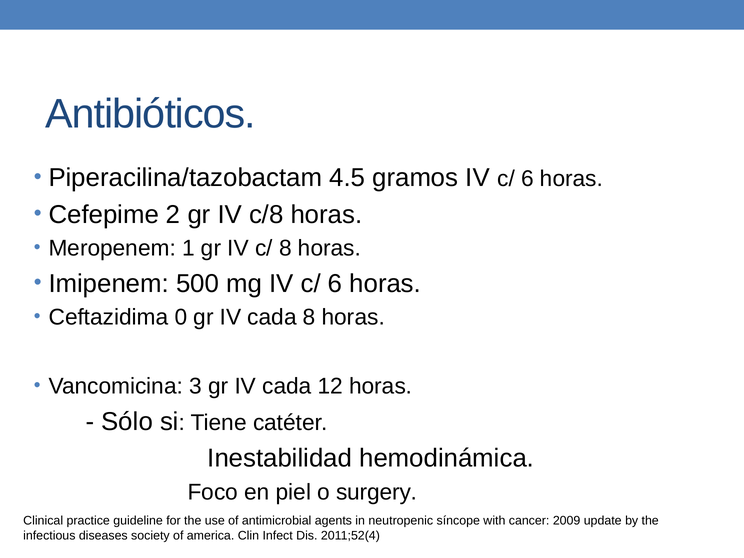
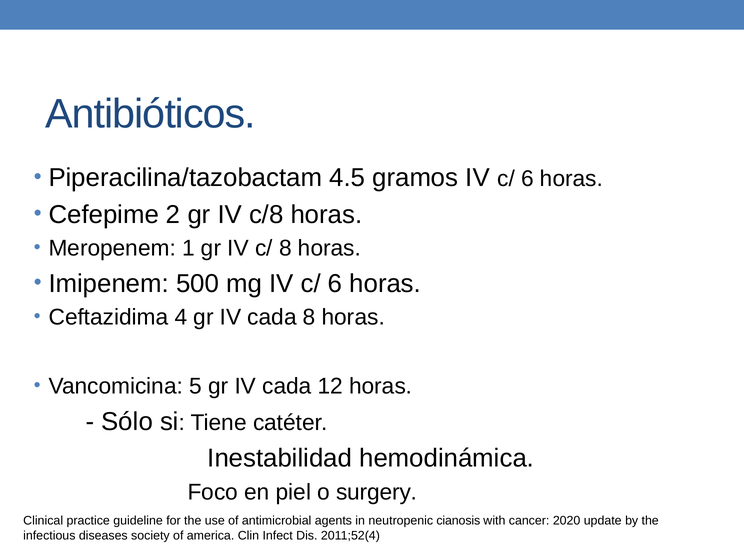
0: 0 -> 4 (181, 317)
3: 3 -> 5 (196, 386)
síncope: síncope -> cianosis (458, 521)
2009: 2009 -> 2020 (567, 521)
